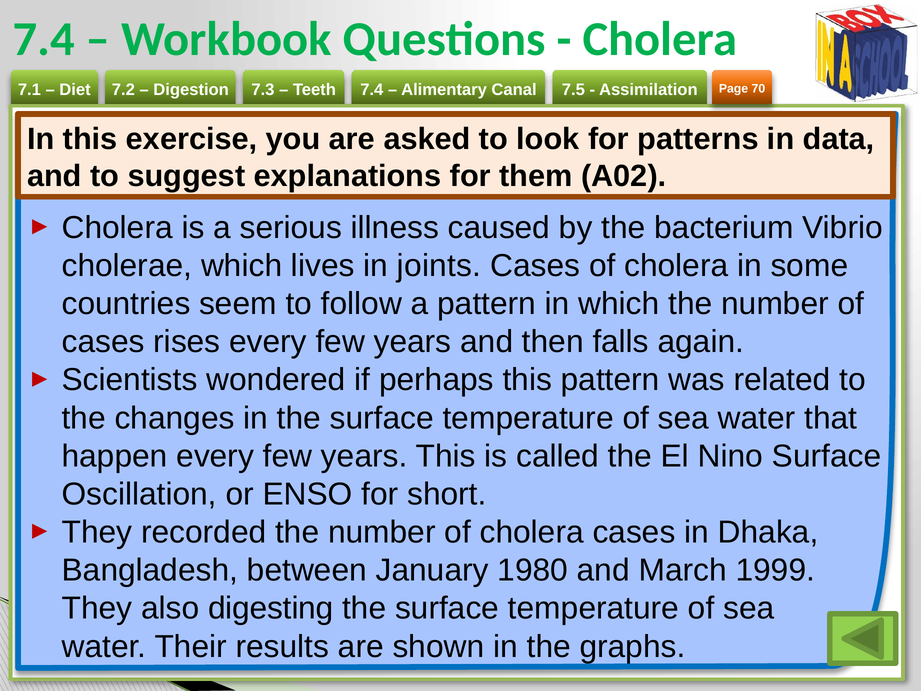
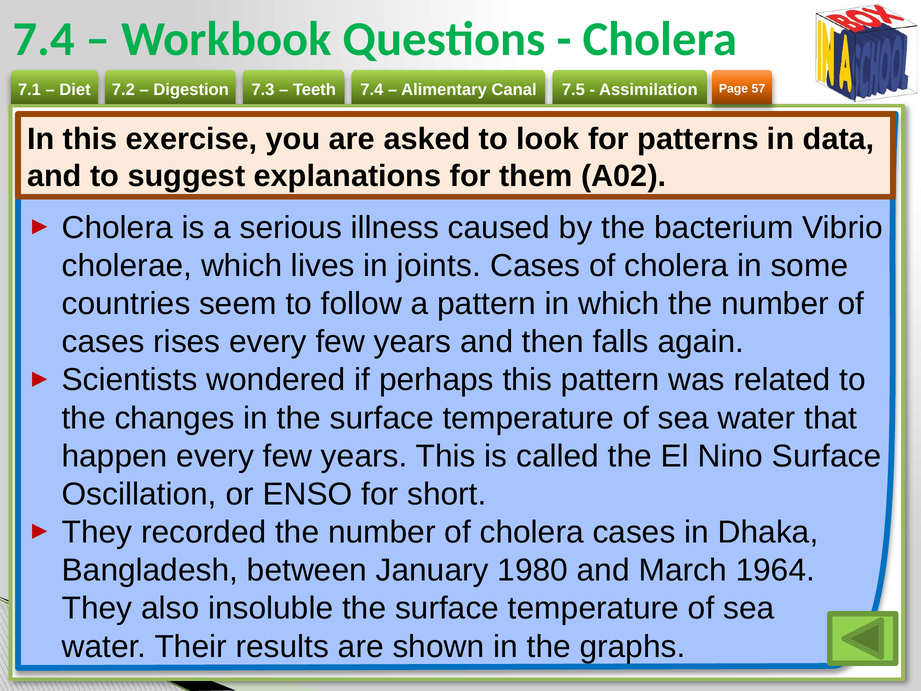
70: 70 -> 57 (758, 89)
1999: 1999 -> 1964 (775, 570)
digesting: digesting -> insoluble (271, 608)
